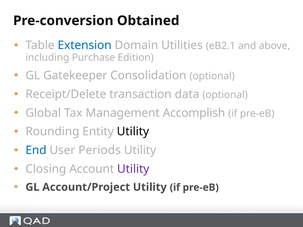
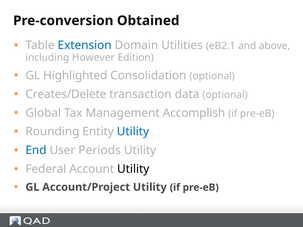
Purchase: Purchase -> However (93, 58)
Gatekeeper: Gatekeeper -> Highlighted (75, 75)
Receipt/Delete: Receipt/Delete -> Creates/Delete (66, 94)
Utility colour: black -> blue (133, 132)
Closing: Closing -> Federal (46, 169)
Utility colour: purple -> black (133, 169)
